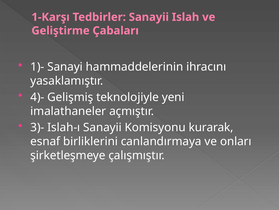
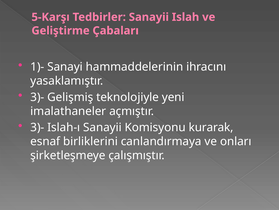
1-Karşı: 1-Karşı -> 5-Karşı (51, 17)
4)-: 4)- -> 3)- (37, 97)
